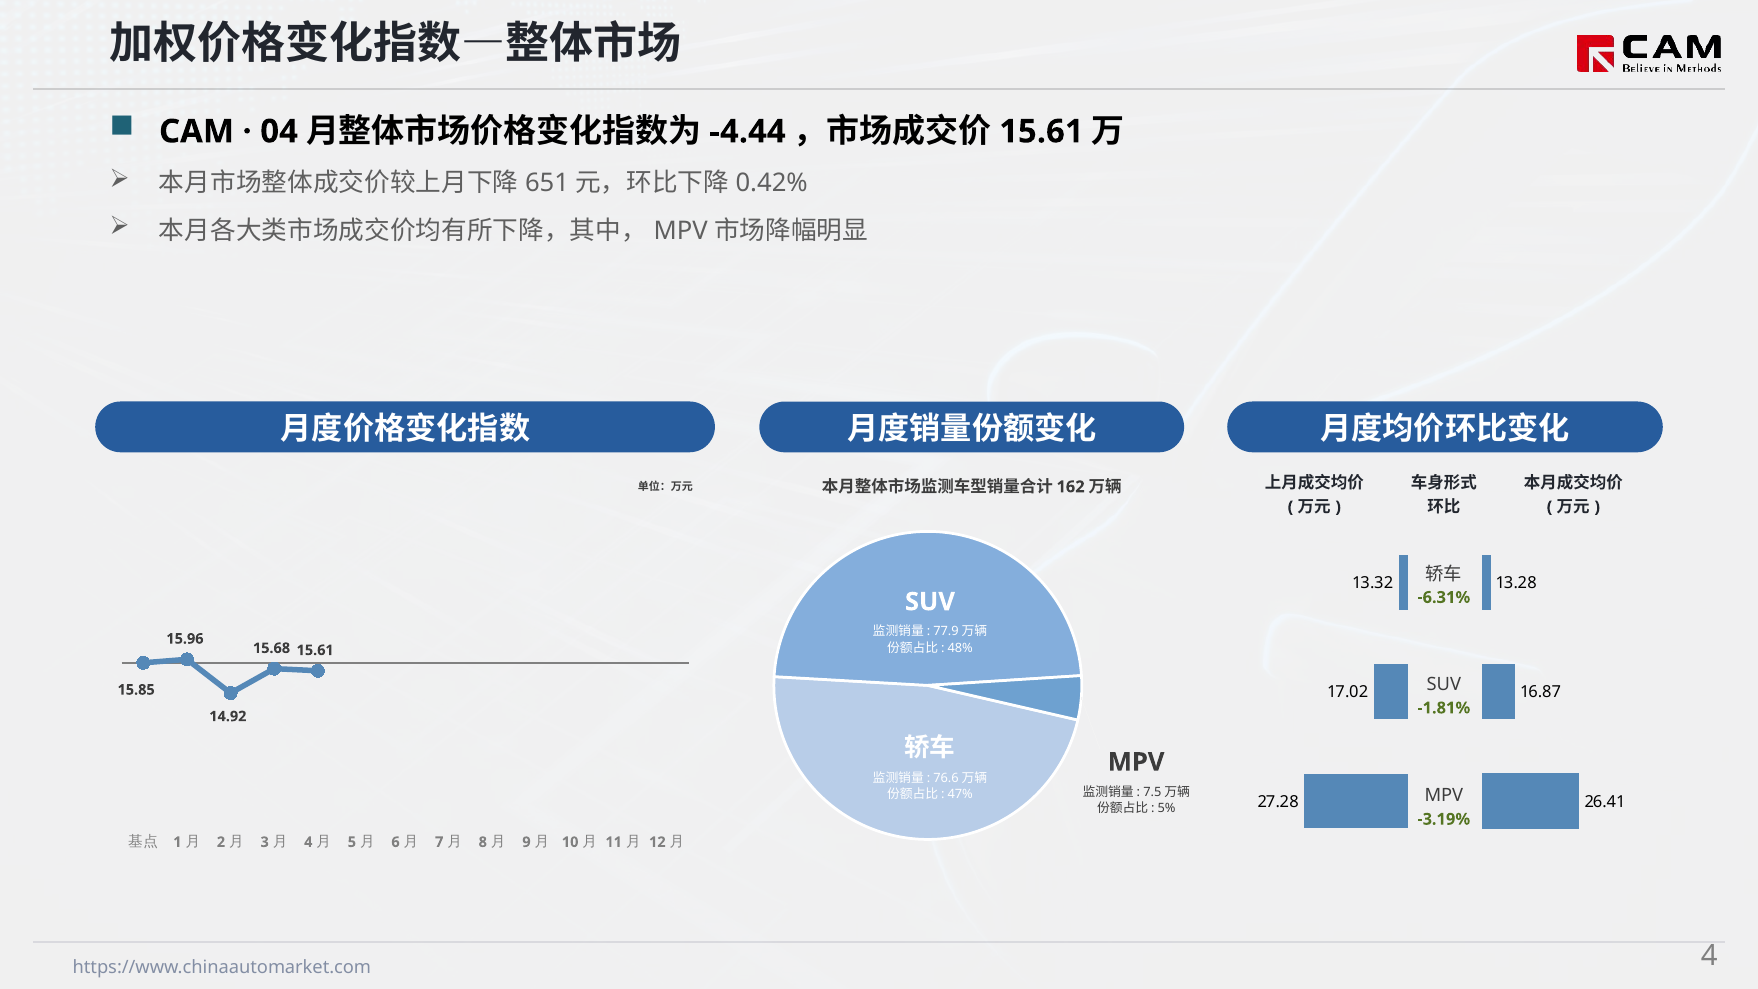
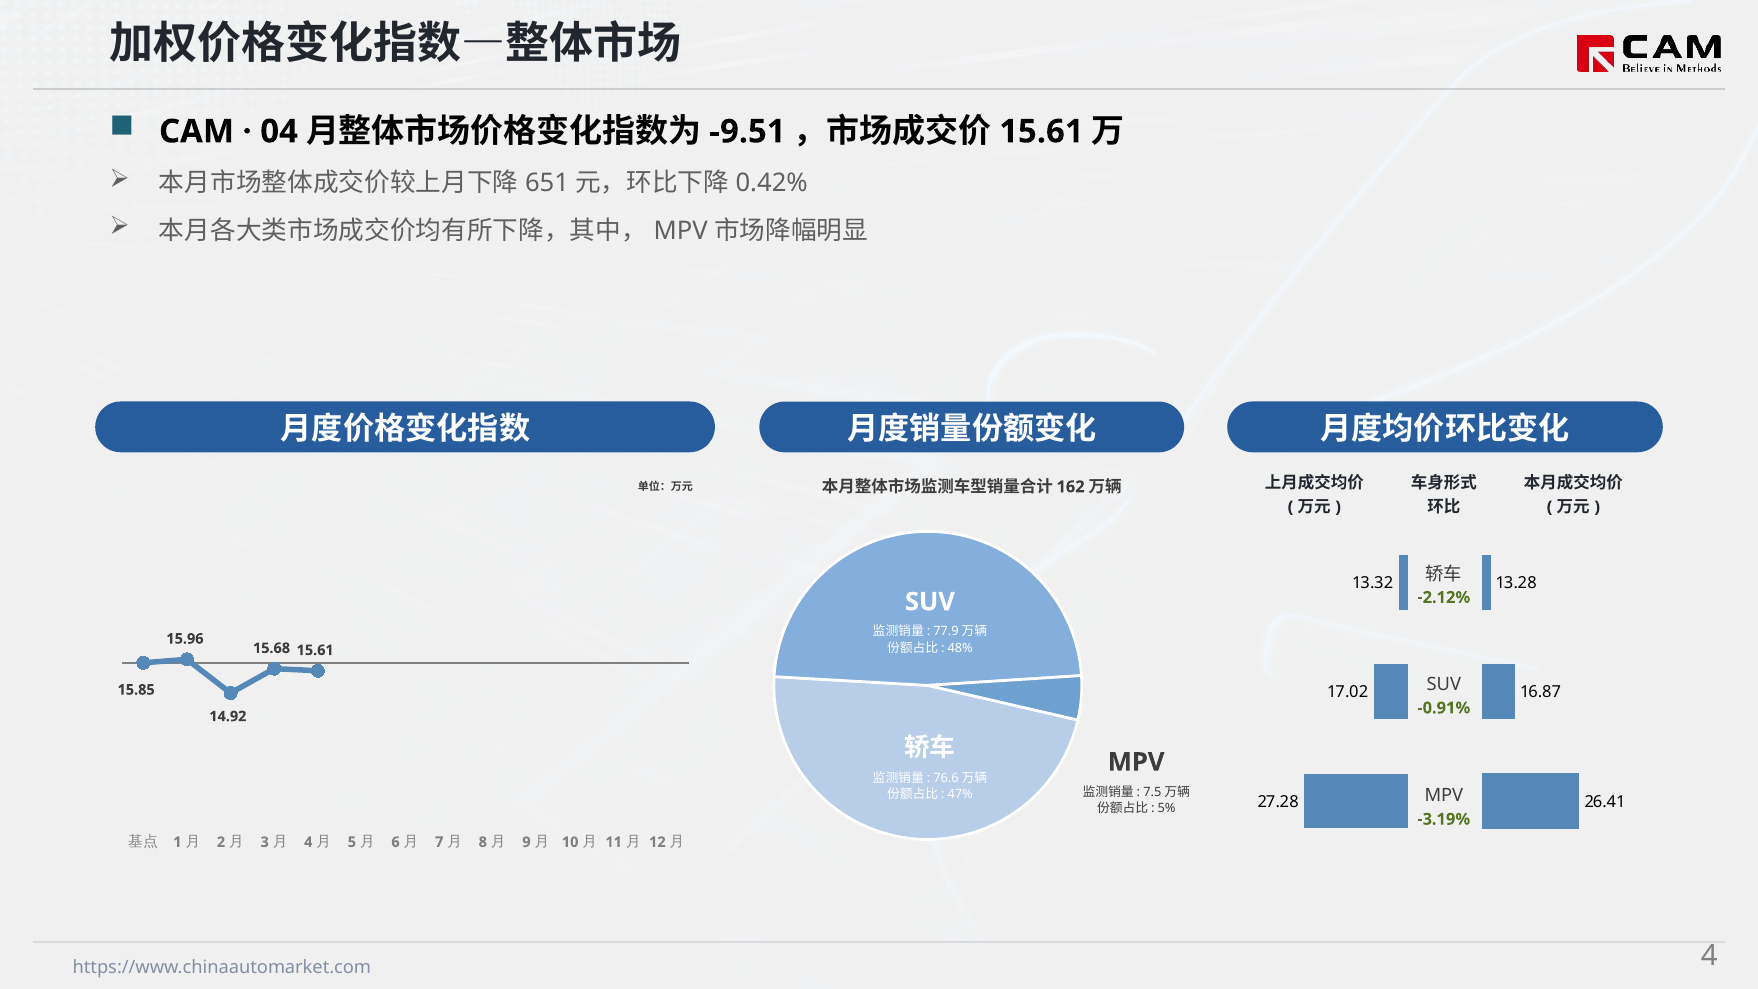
-4.44: -4.44 -> -9.51 (748, 132)
-6.31%: -6.31% -> -2.12% (1444, 597)
-1.81%: -1.81% -> -0.91% (1444, 708)
